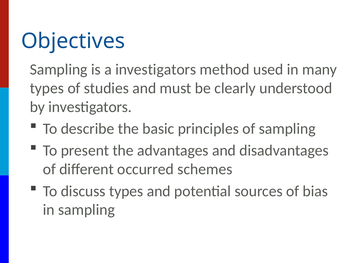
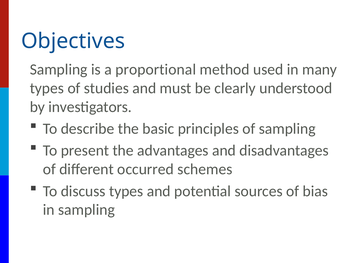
a investigators: investigators -> proportional (156, 69)
